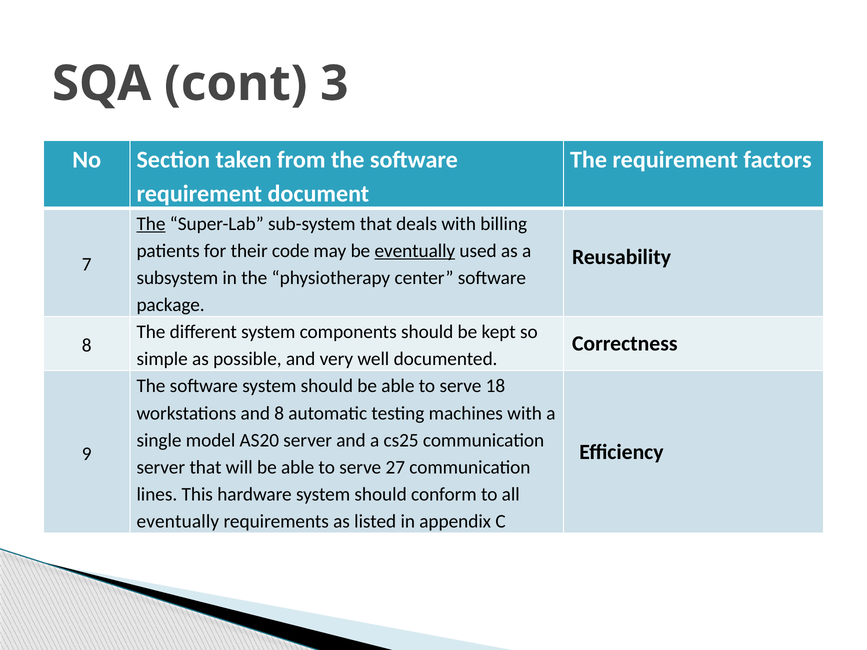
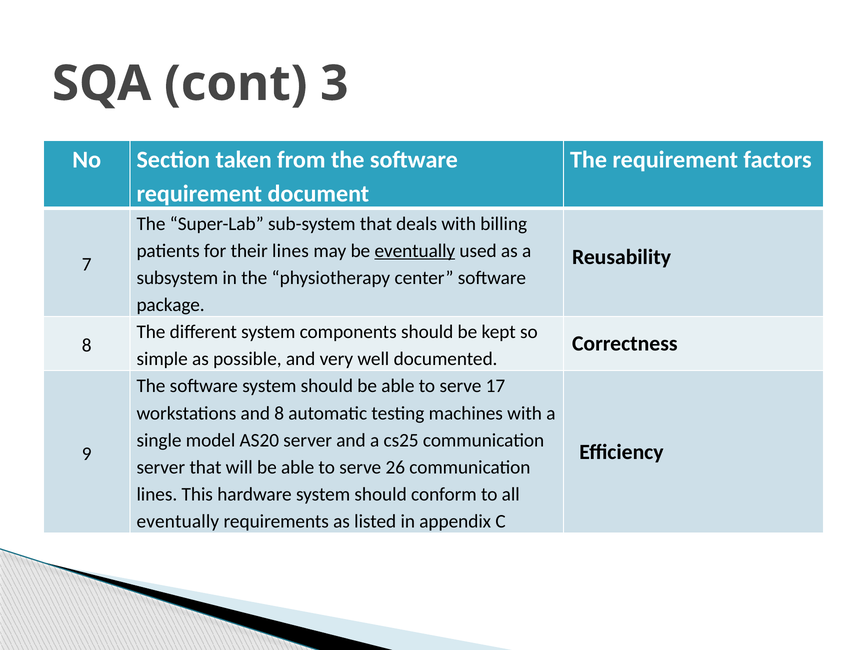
The underline: present -> none (151, 224)
their code: code -> lines (290, 251)
18: 18 -> 17 (495, 386)
27: 27 -> 26 (395, 467)
